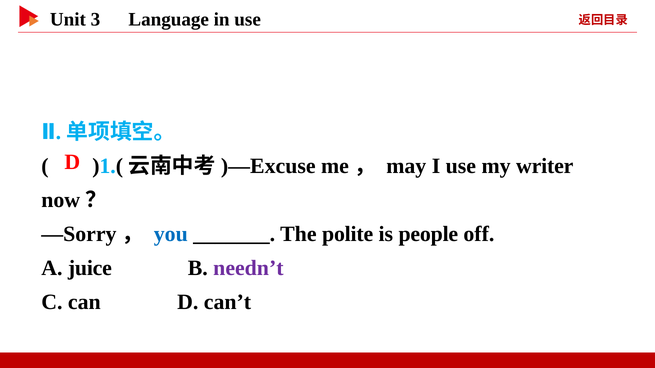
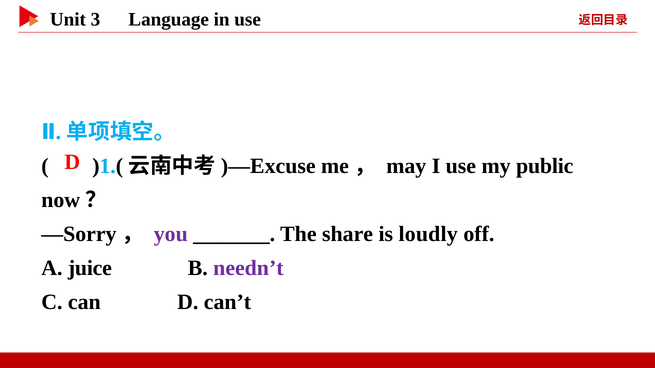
writer: writer -> public (545, 166)
you colour: blue -> purple (171, 235)
polite: polite -> share (348, 235)
people: people -> loudly (428, 235)
